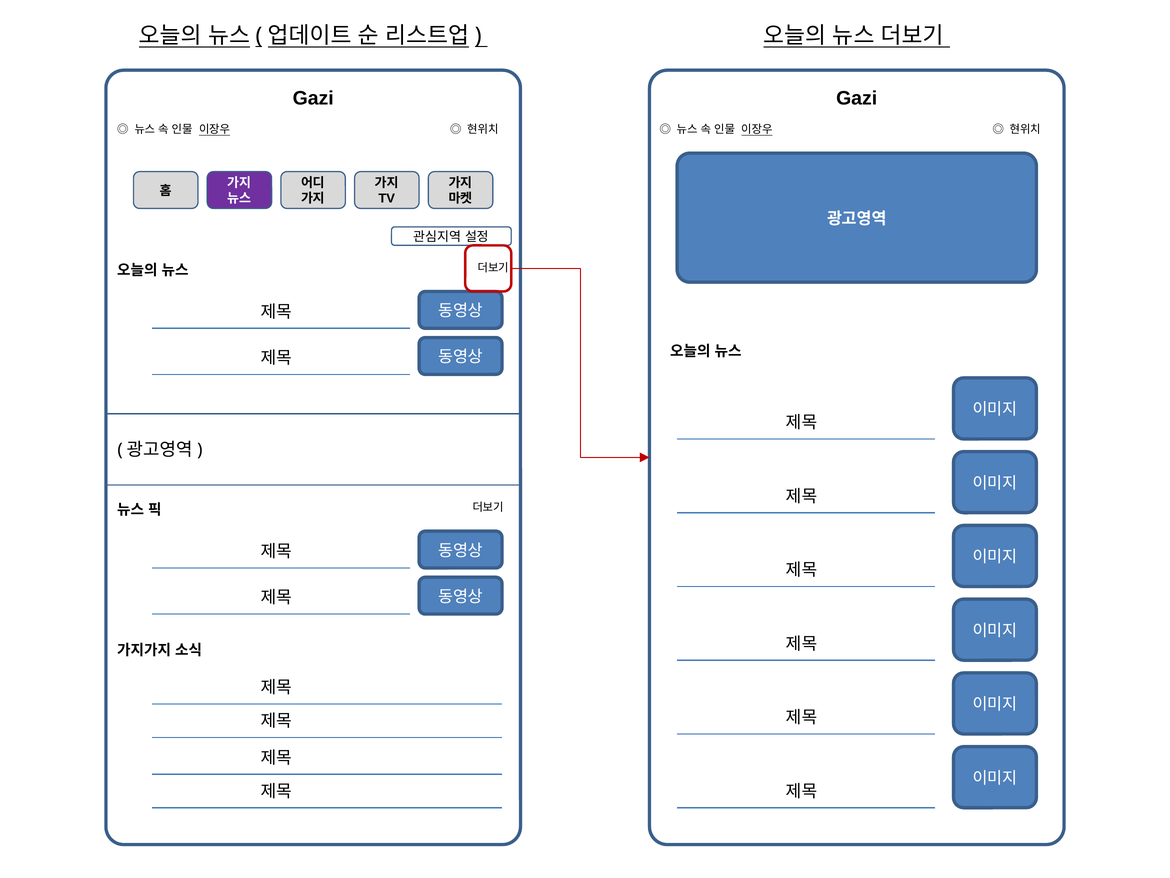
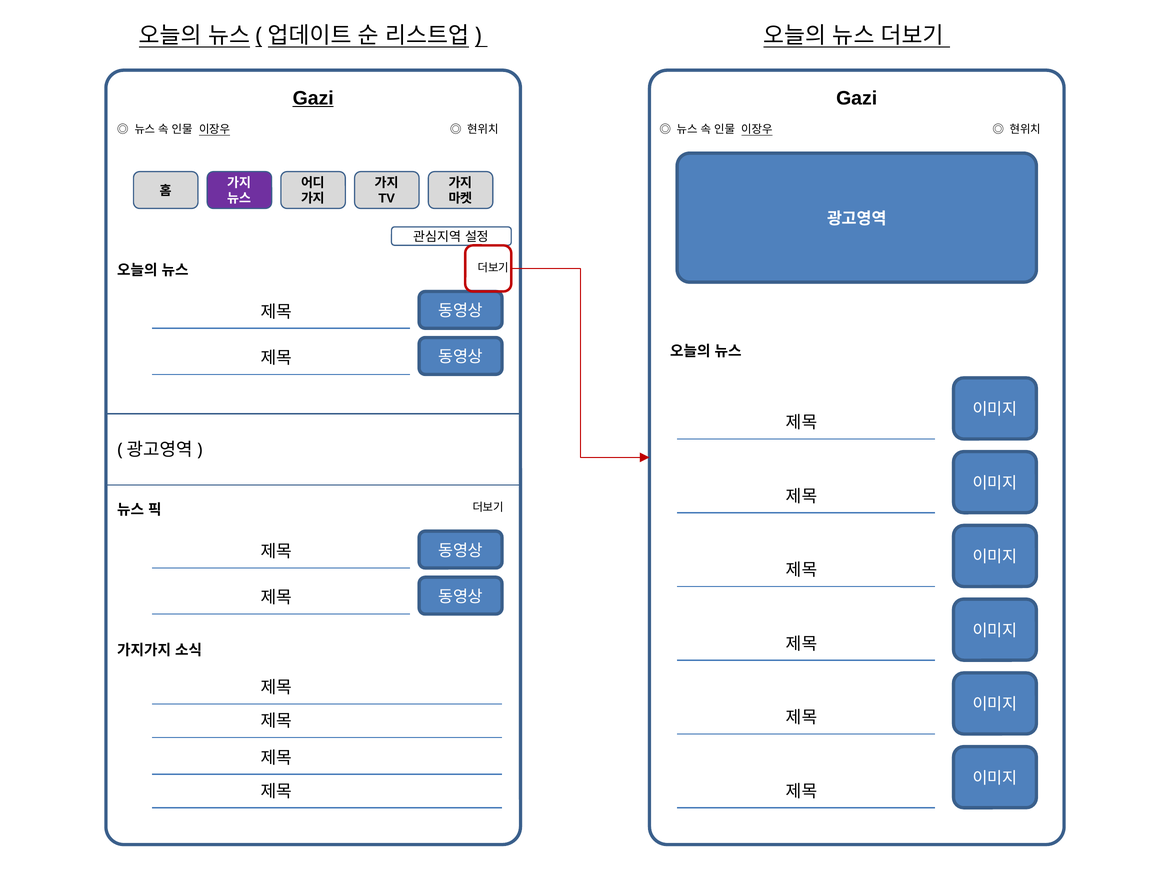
Gazi underline: none -> present (313, 98)
